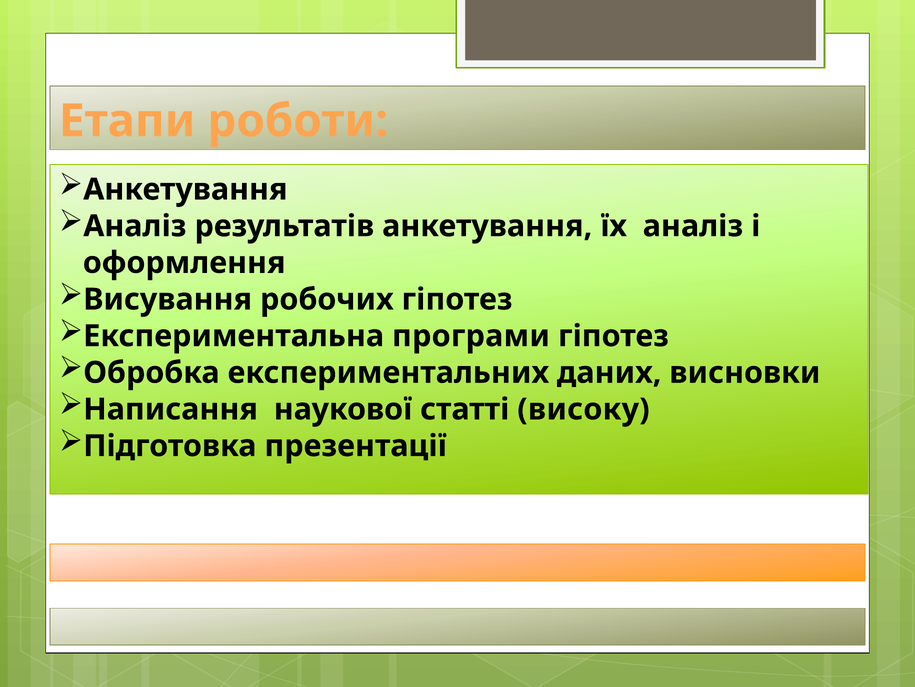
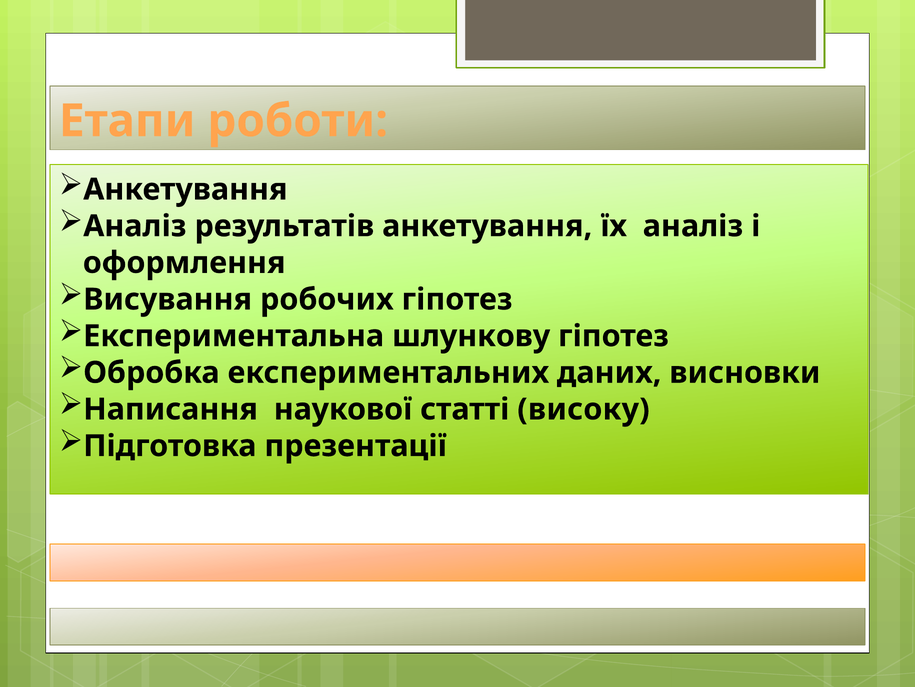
програми: програми -> шлункову (471, 336)
